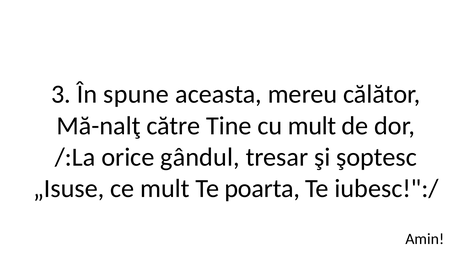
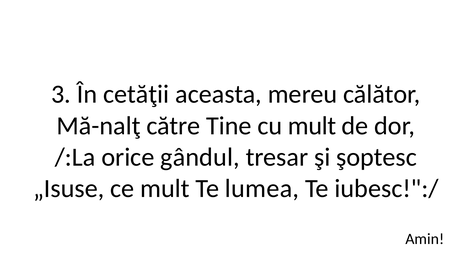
spune: spune -> cetăţii (136, 94)
poarta: poarta -> lumea (262, 189)
